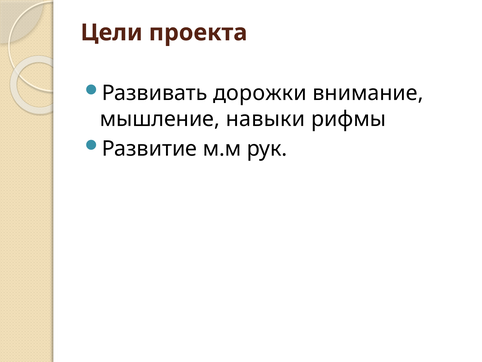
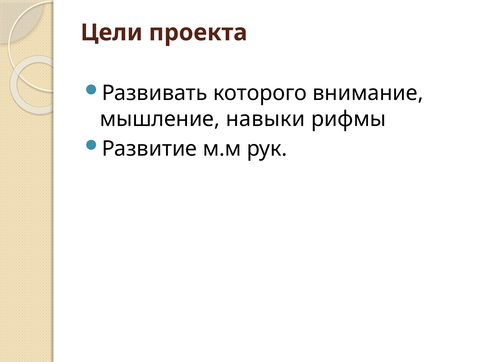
дорожки: дорожки -> которого (260, 93)
